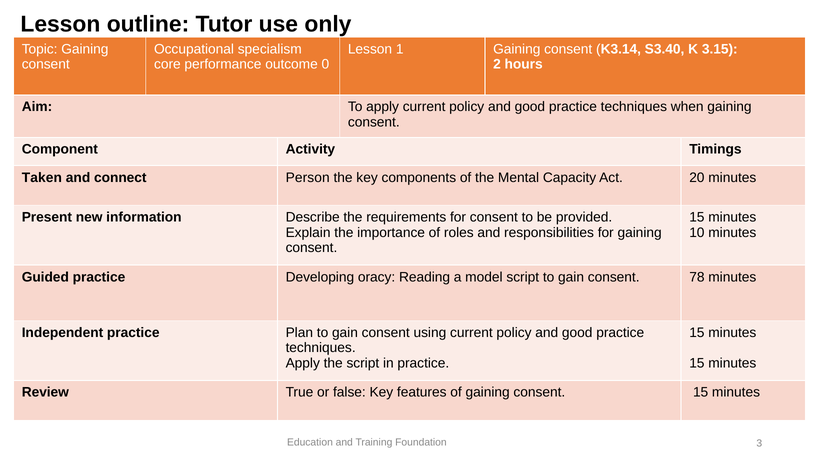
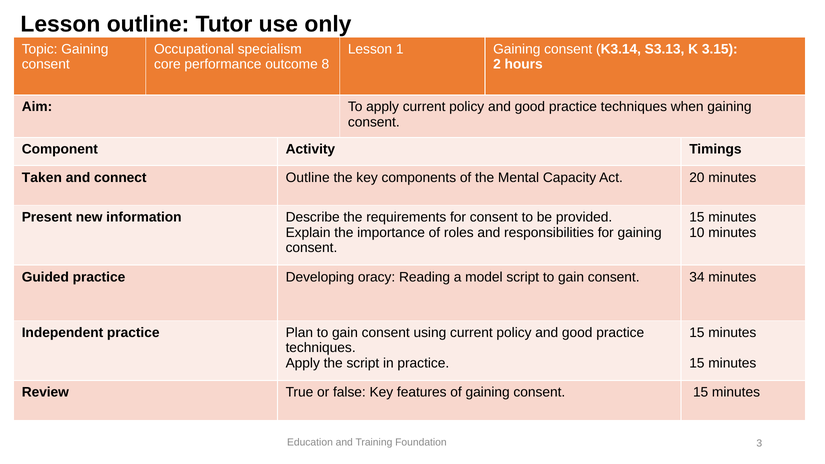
S3.40: S3.40 -> S3.13 (665, 49)
0: 0 -> 8 (325, 64)
connect Person: Person -> Outline (308, 178)
78: 78 -> 34 (697, 277)
